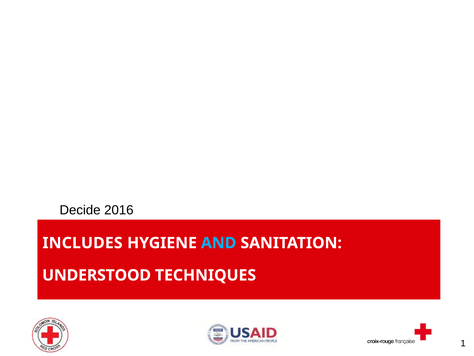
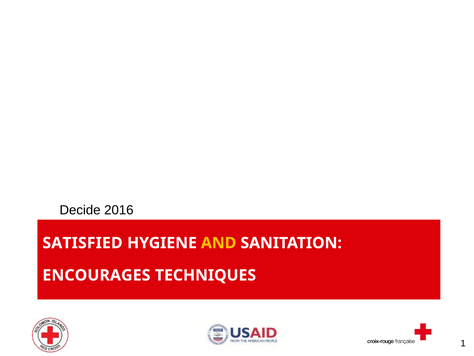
INCLUDES: INCLUDES -> SATISFIED (82, 243)
AND colour: light blue -> yellow (219, 243)
UNDERSTOOD: UNDERSTOOD -> ENCOURAGES (96, 275)
